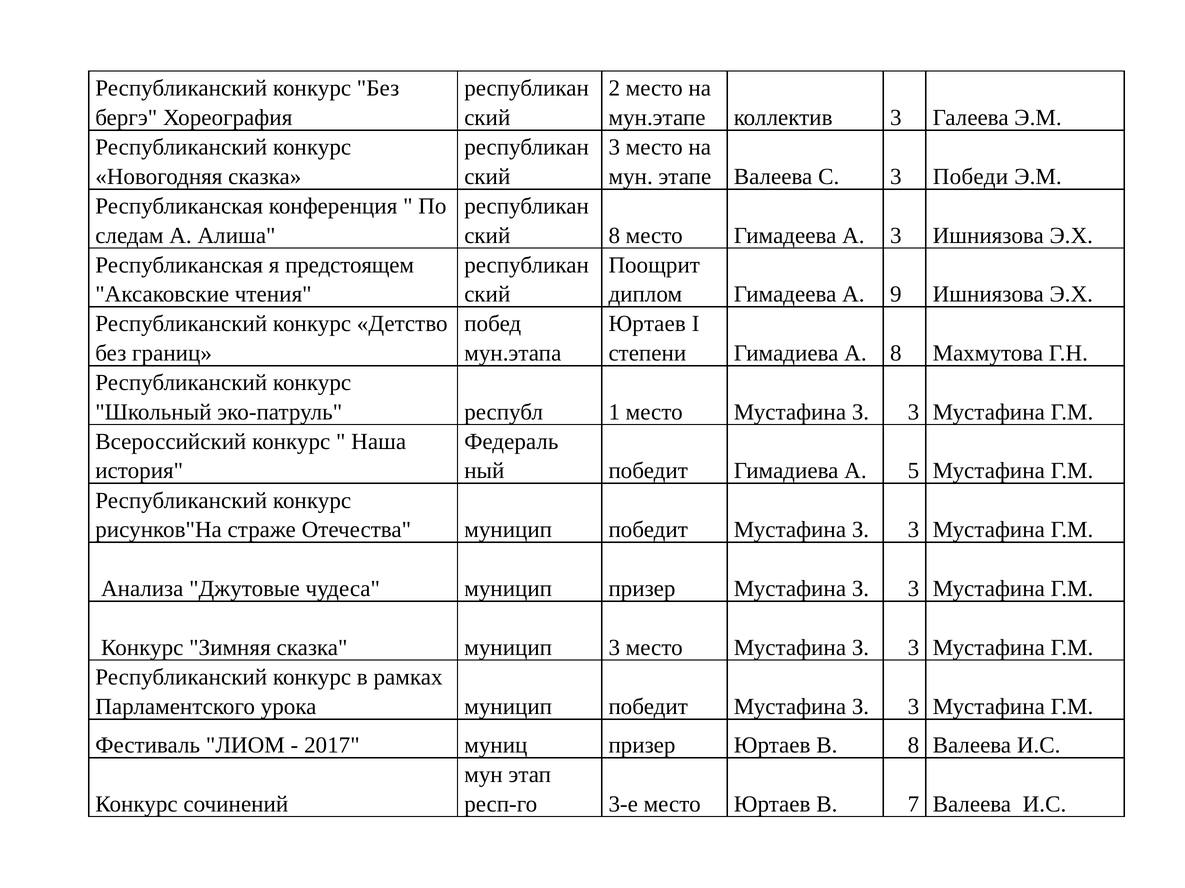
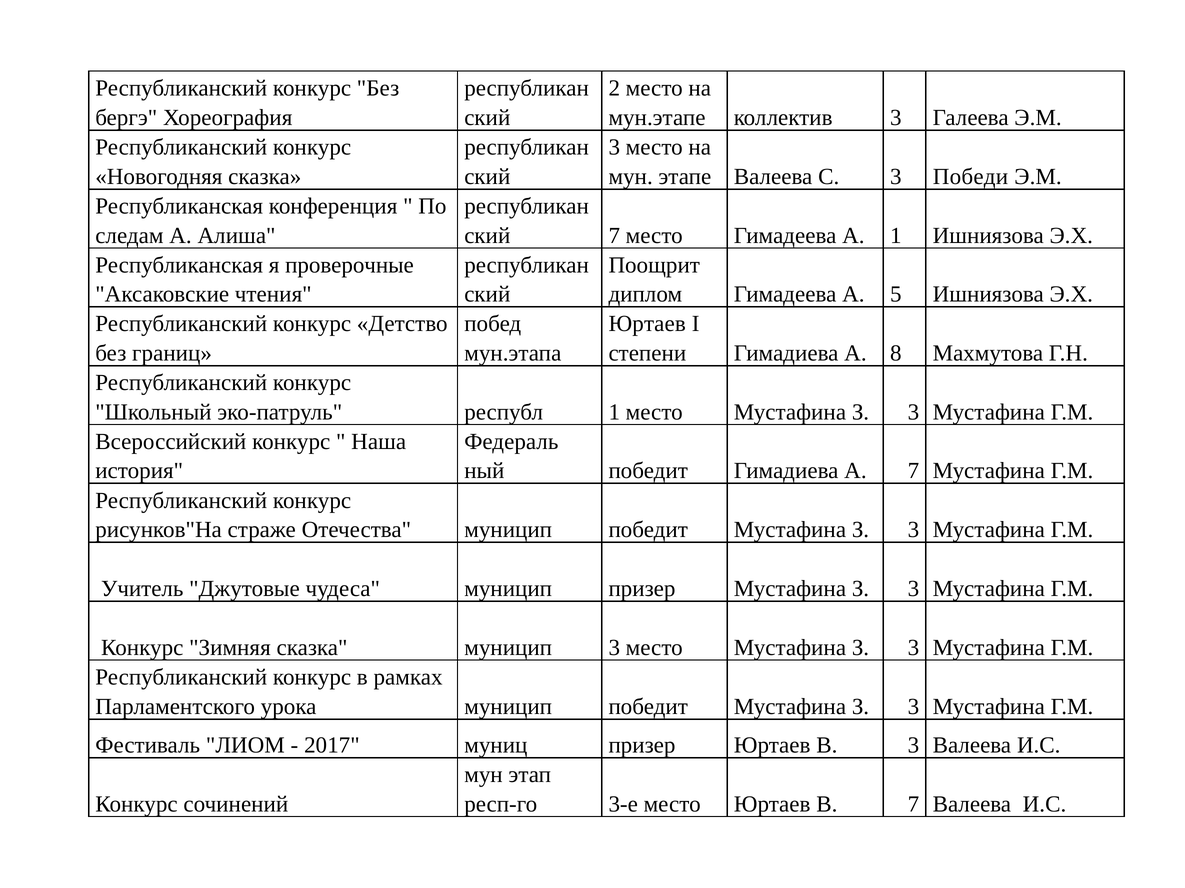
8: 8 -> 7 (614, 236)
А 3: 3 -> 1 (896, 236)
предстоящем: предстоящем -> проверочные (349, 265)
9: 9 -> 5 (896, 295)
А 5: 5 -> 7 (913, 471)
Анализа: Анализа -> Учитель (142, 589)
В 8: 8 -> 3 (913, 746)
